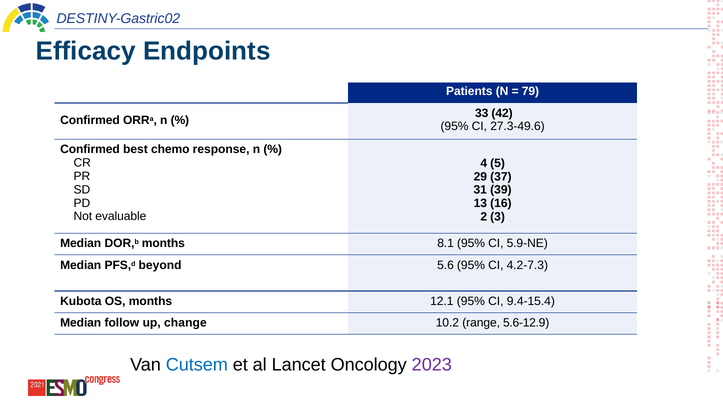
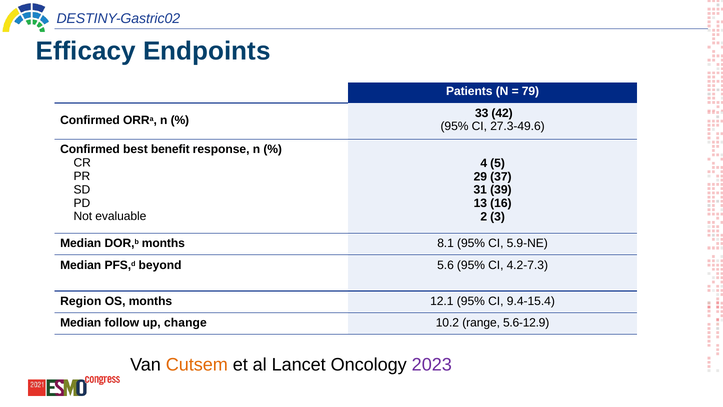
chemo: chemo -> benefit (170, 149)
Kubota: Kubota -> Region (81, 301)
Cutsem colour: blue -> orange (197, 365)
